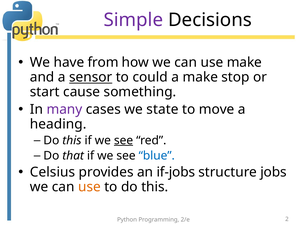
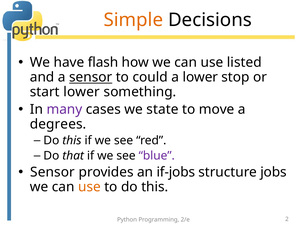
Simple colour: purple -> orange (133, 20)
from: from -> flash (103, 63)
use make: make -> listed (244, 63)
a make: make -> lower (200, 77)
start cause: cause -> lower (82, 92)
heading: heading -> degrees (58, 124)
see underline: present -> none (124, 140)
blue colour: blue -> purple (157, 156)
Celsius: Celsius -> Sensor (52, 172)
